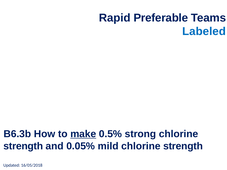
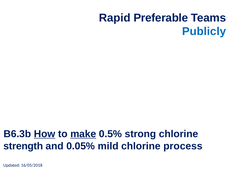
Labeled: Labeled -> Publicly (204, 31)
How underline: none -> present (45, 134)
mild chlorine strength: strength -> process (183, 146)
